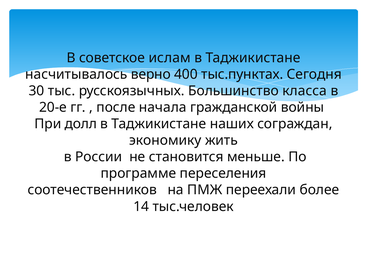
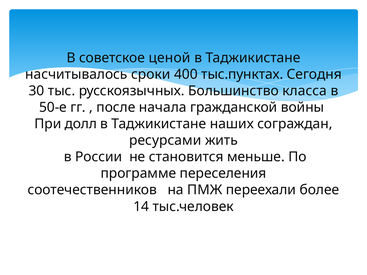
ислам: ислам -> ценой (170, 58)
верно: верно -> сроки (151, 74)
20-е: 20-е -> 50-е (53, 107)
экономику: экономику -> ресурсами (165, 141)
